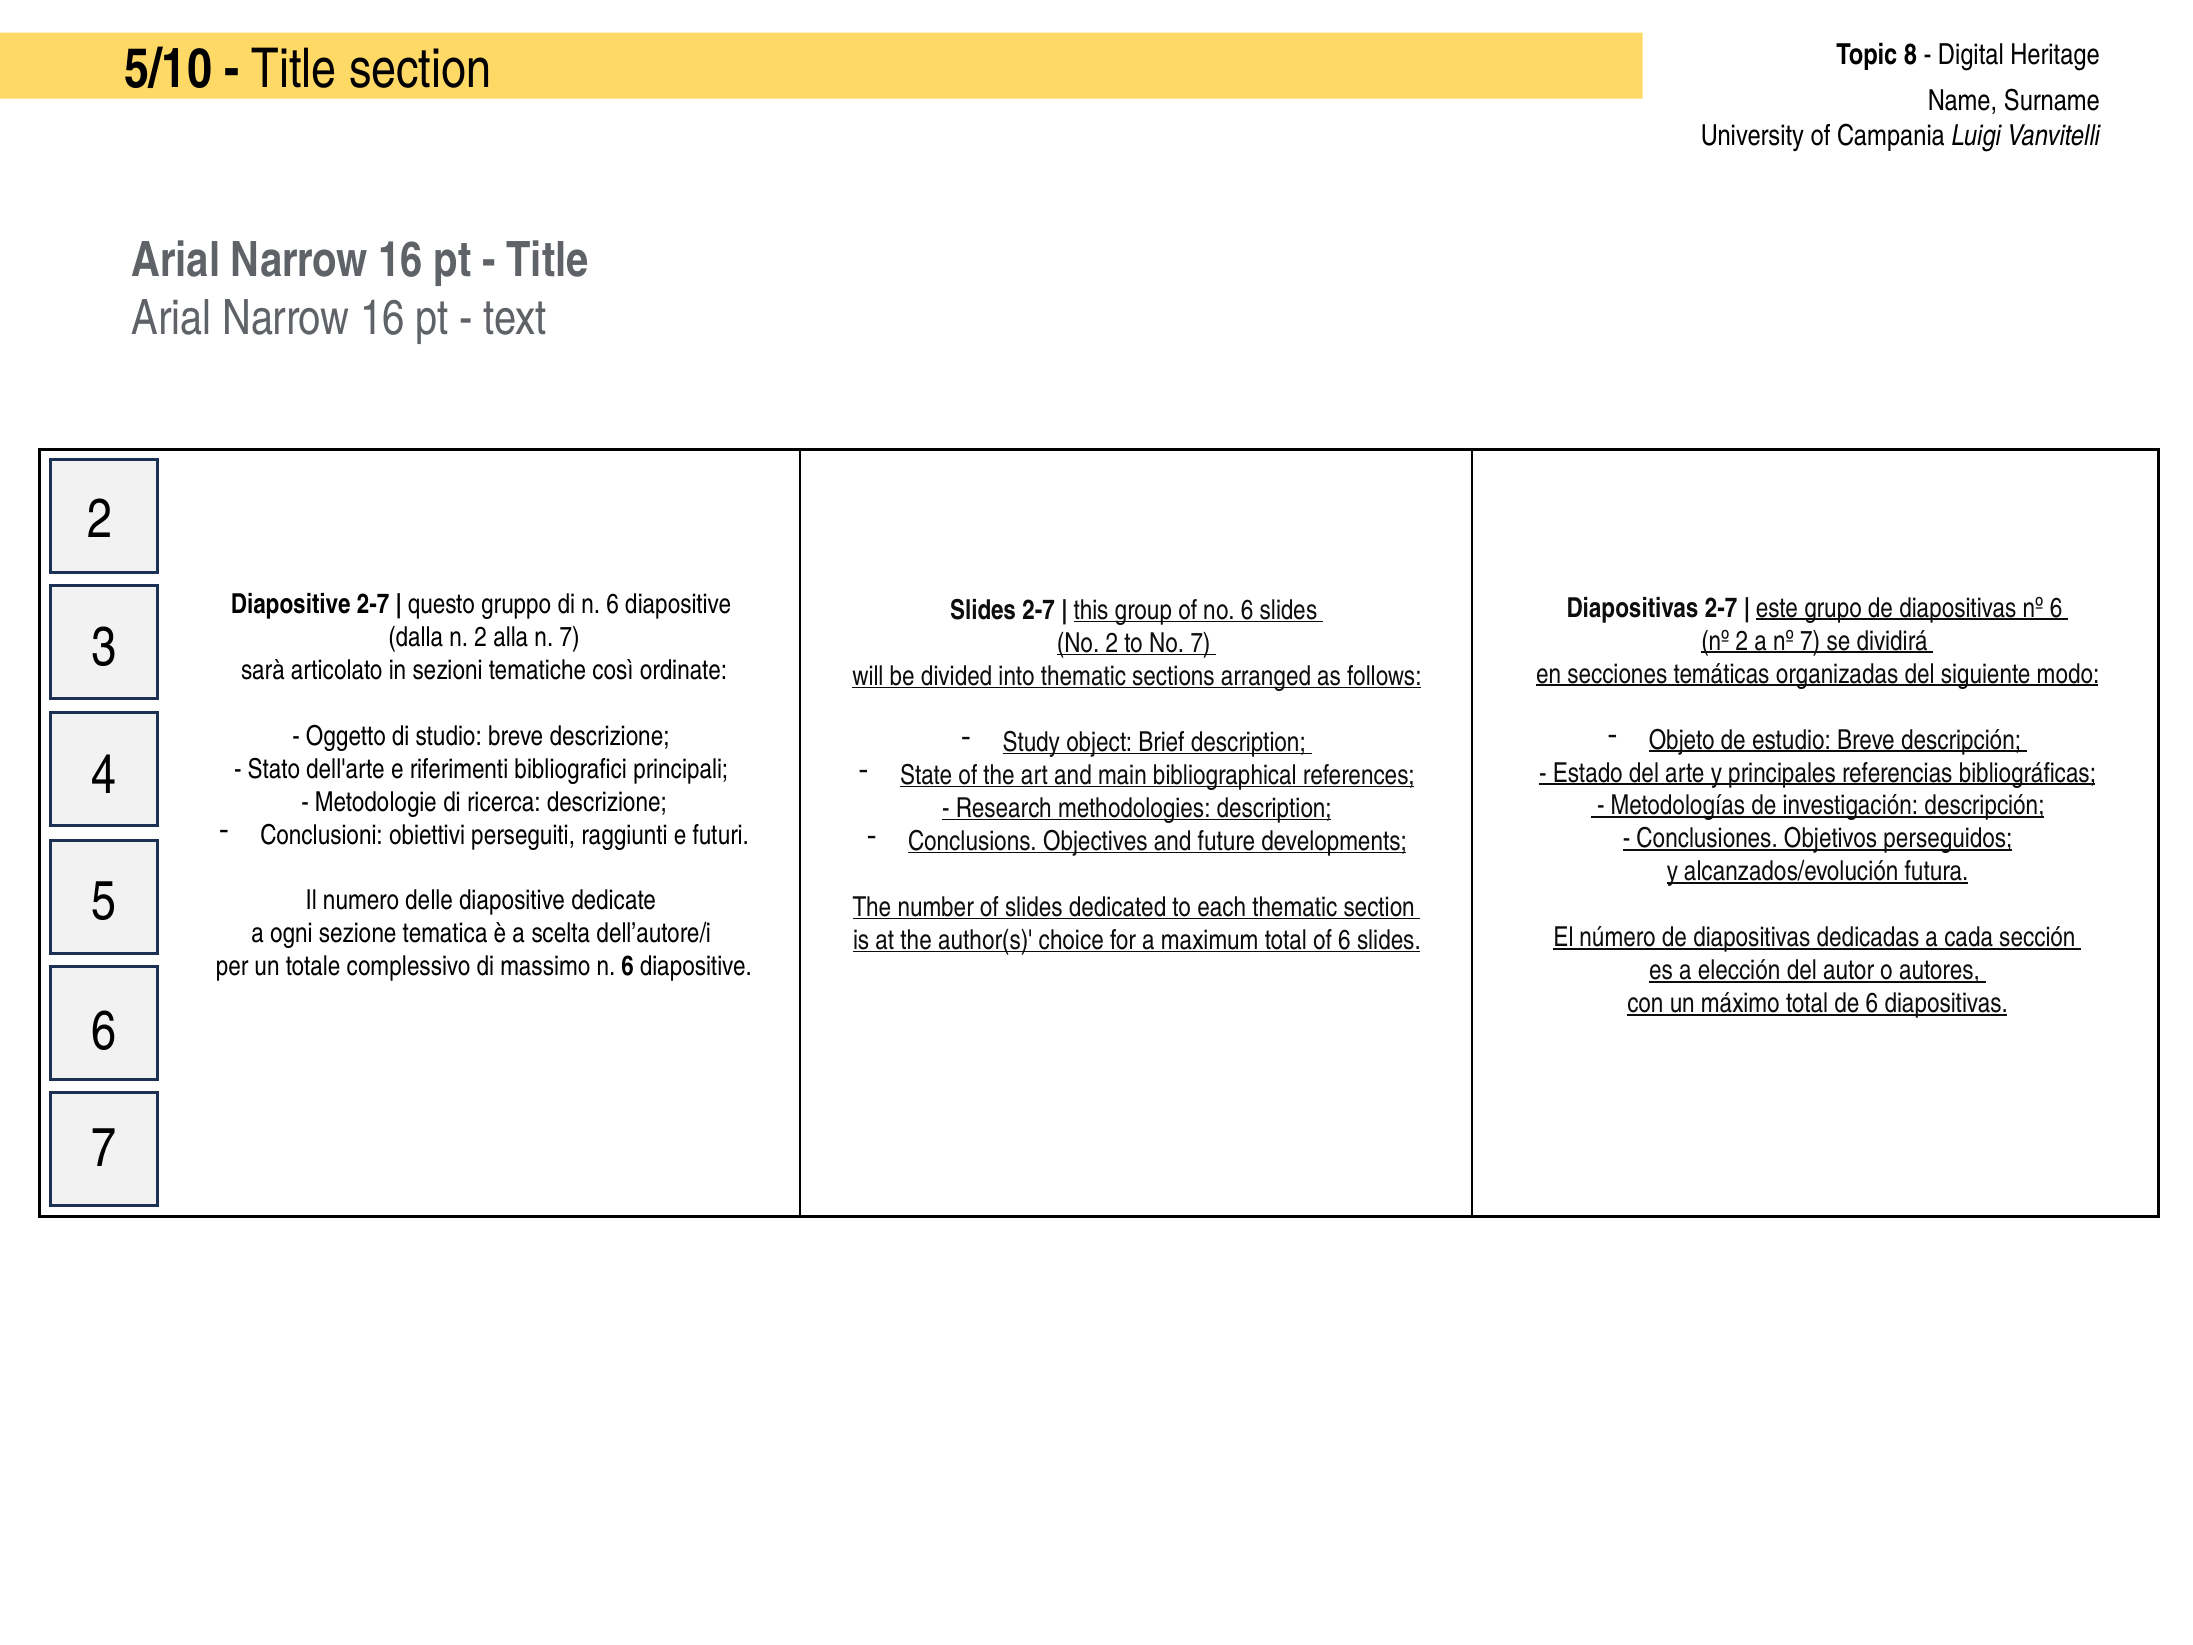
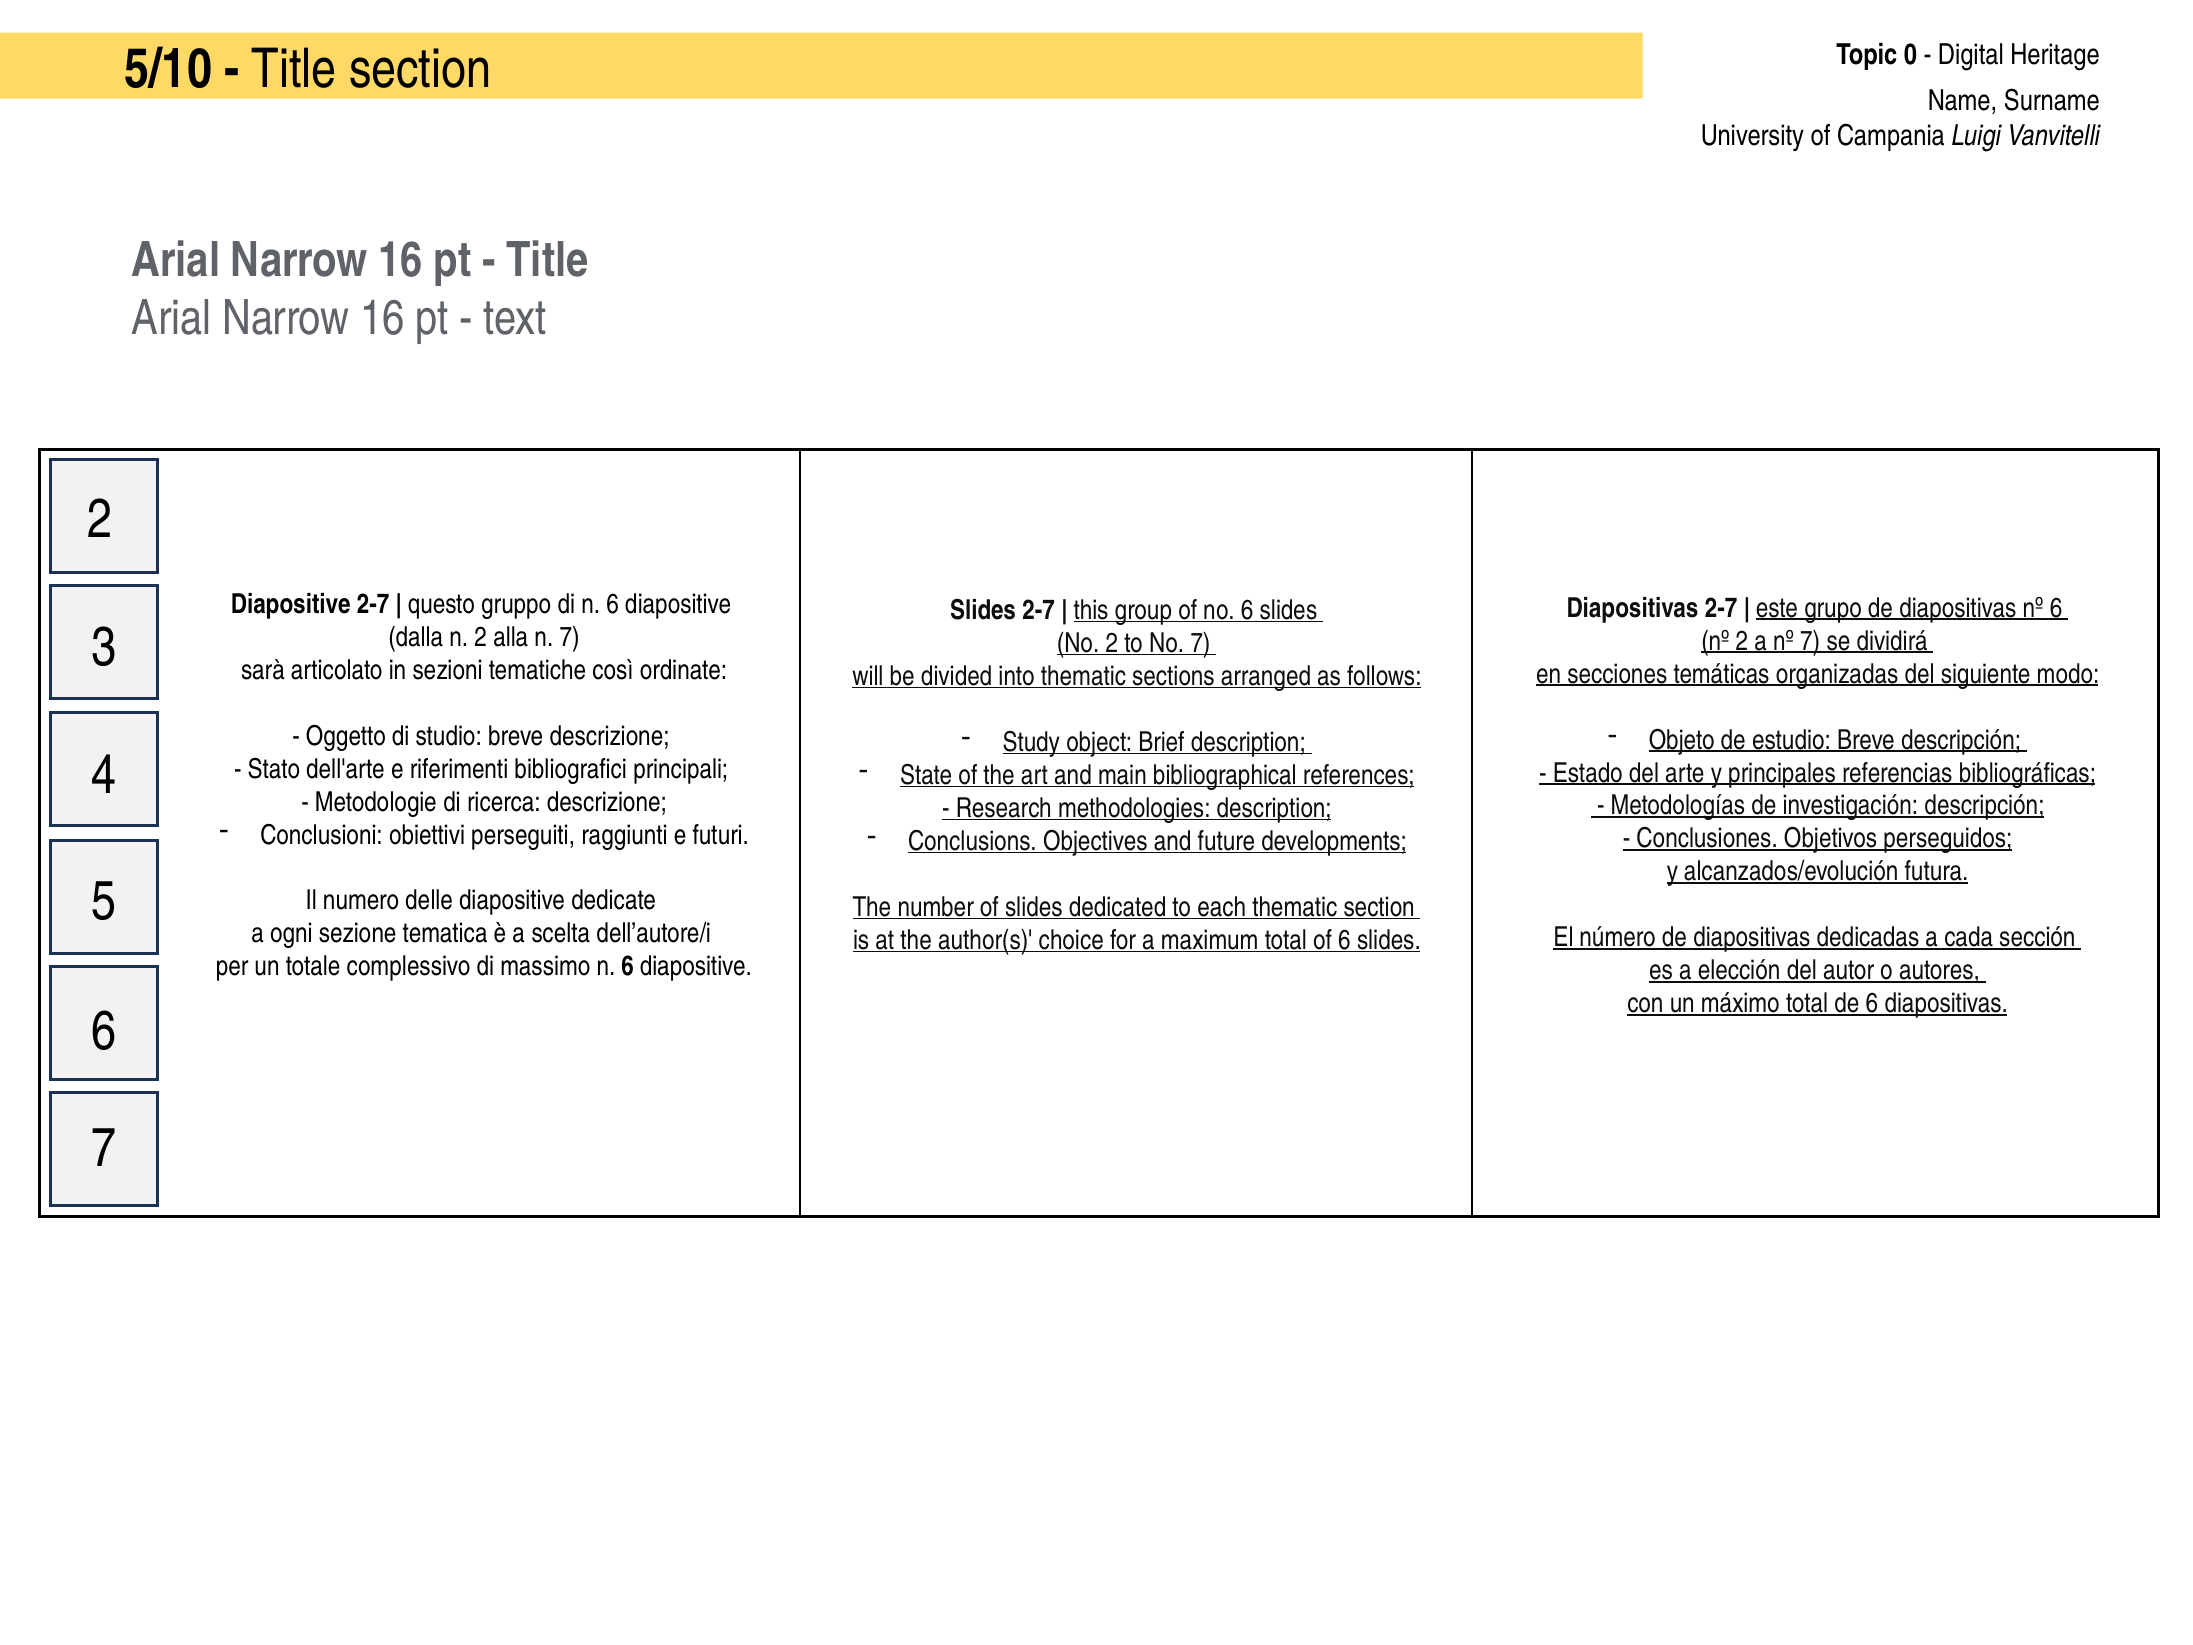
8: 8 -> 0 (1910, 55)
